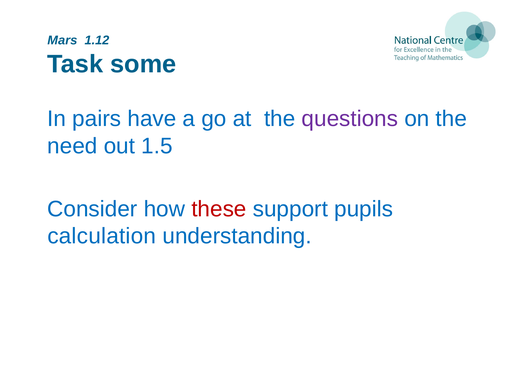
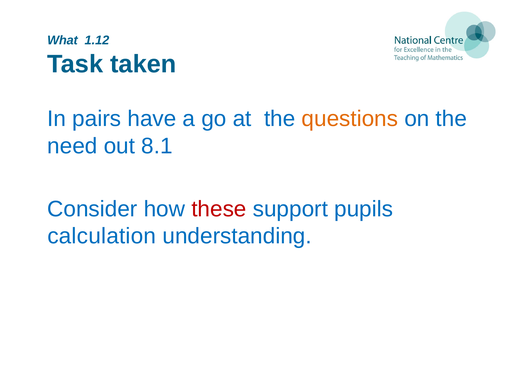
Mars: Mars -> What (63, 40)
some: some -> taken (143, 64)
questions colour: purple -> orange (350, 119)
1.5: 1.5 -> 8.1 (157, 146)
